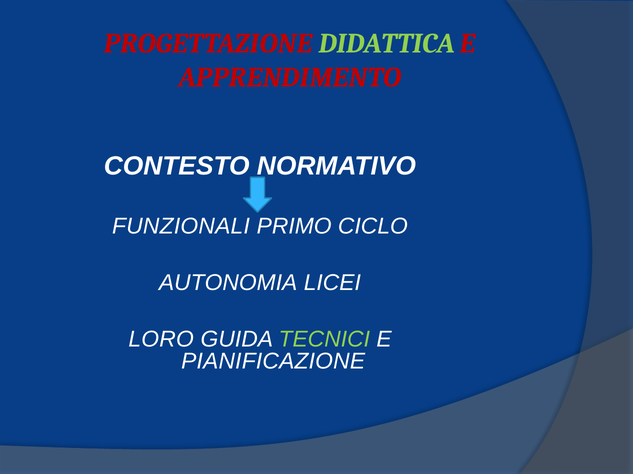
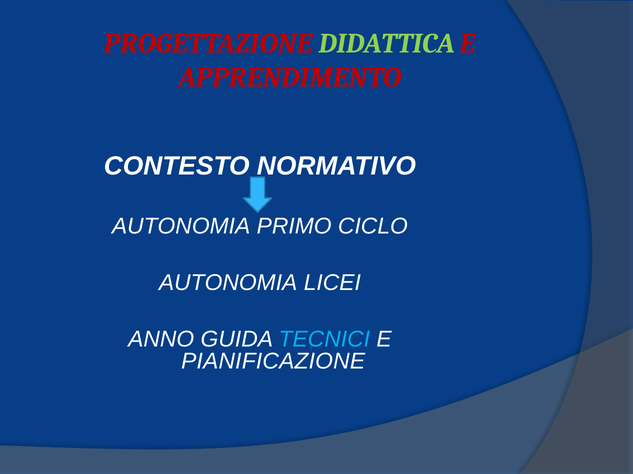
FUNZIONALI: FUNZIONALI -> AUTONOMIA (181, 227)
LORO: LORO -> ANNO (161, 340)
TECNICI colour: light green -> light blue (324, 340)
